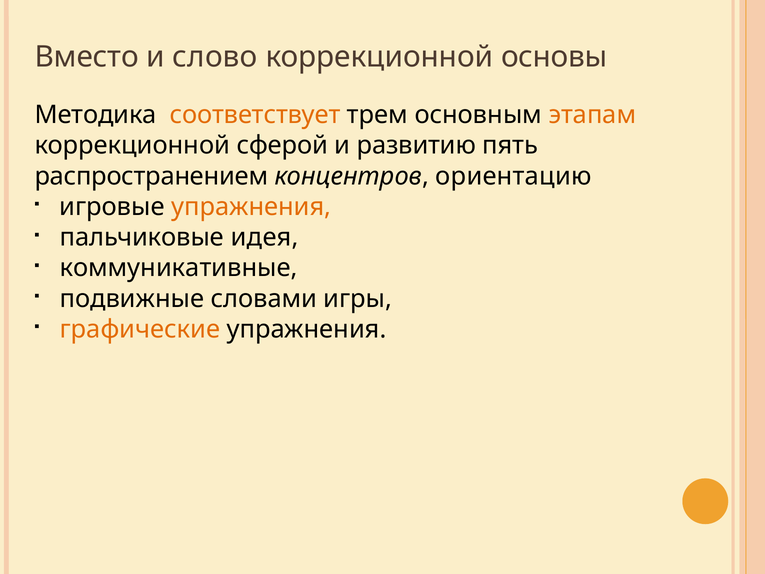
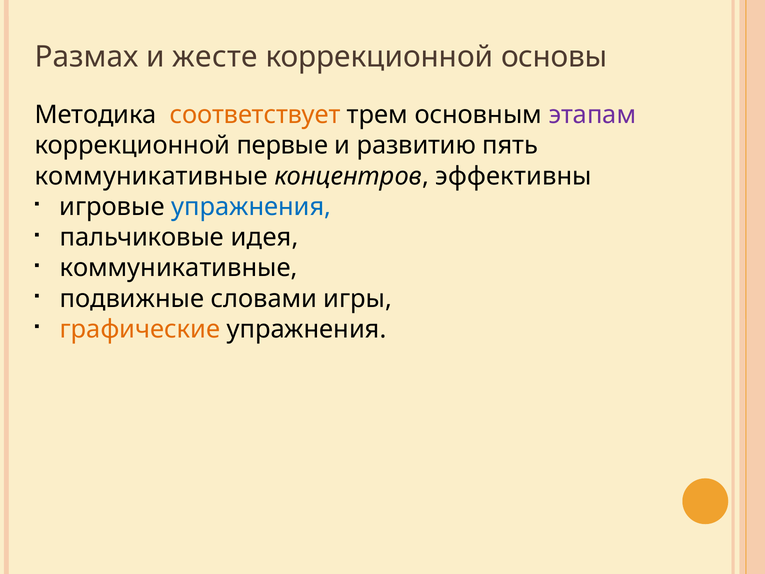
Вместо: Вместо -> Размах (87, 57)
слово: слово -> жесте (215, 57)
этапам colour: orange -> purple (592, 115)
сферой: сферой -> первые (282, 145)
распространением: распространением -> коммуникативные (151, 176)
ориентацию: ориентацию -> эффективны (514, 176)
упражнения colour: orange -> blue (251, 207)
